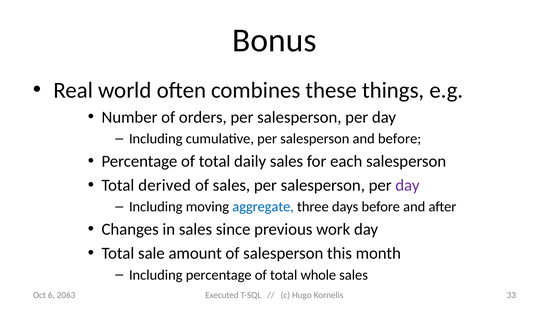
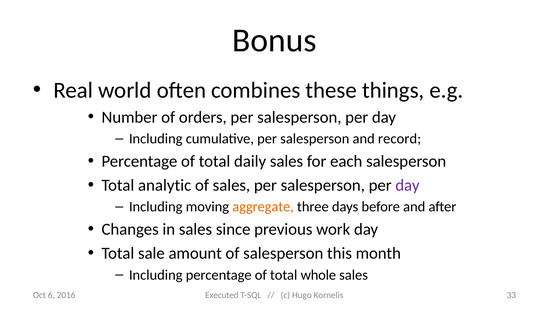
and before: before -> record (400, 139)
derived: derived -> analytic (165, 185)
aggregate colour: blue -> orange (263, 207)
2063: 2063 -> 2016 (66, 295)
